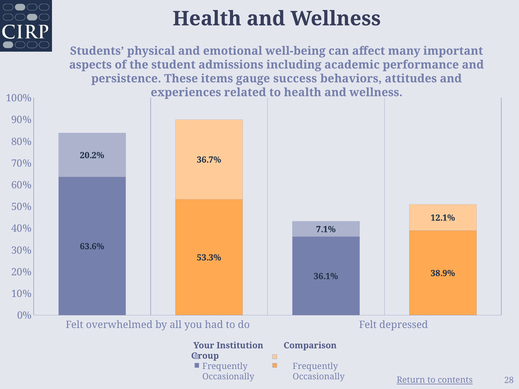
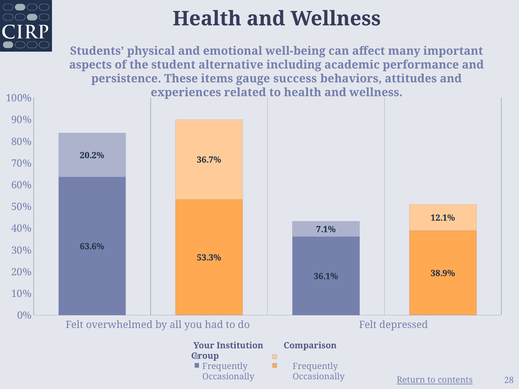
admissions: admissions -> alternative (231, 65)
